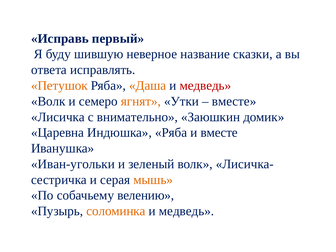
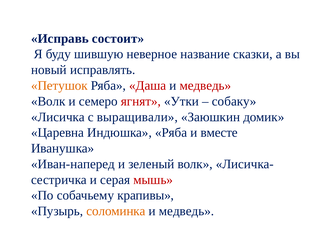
первый: первый -> состоит (118, 38)
ответа: ответа -> новый (49, 70)
Даша colour: orange -> red (148, 86)
ягнят colour: orange -> red (141, 101)
вместе: вместе -> собаку (234, 101)
внимательно: внимательно -> выращивали (137, 117)
Иван-угольки: Иван-угольки -> Иван-наперед (73, 164)
мышь colour: orange -> red (153, 180)
велению: велению -> крапивы (146, 195)
